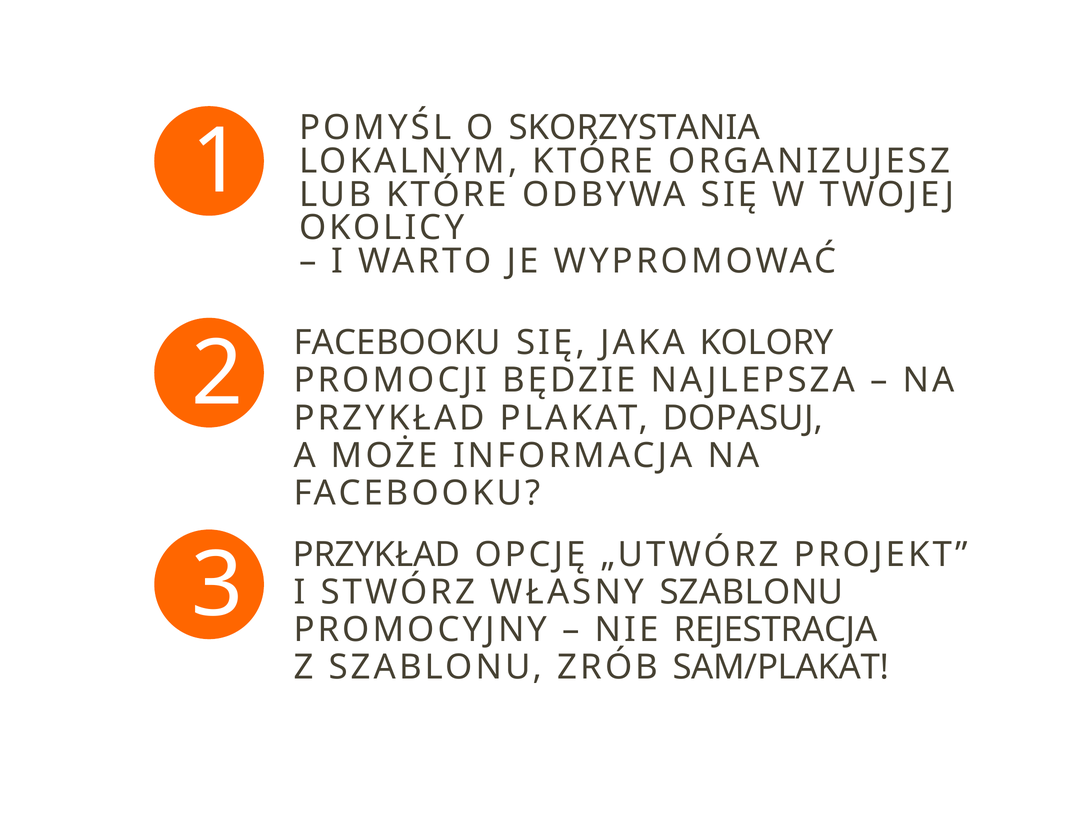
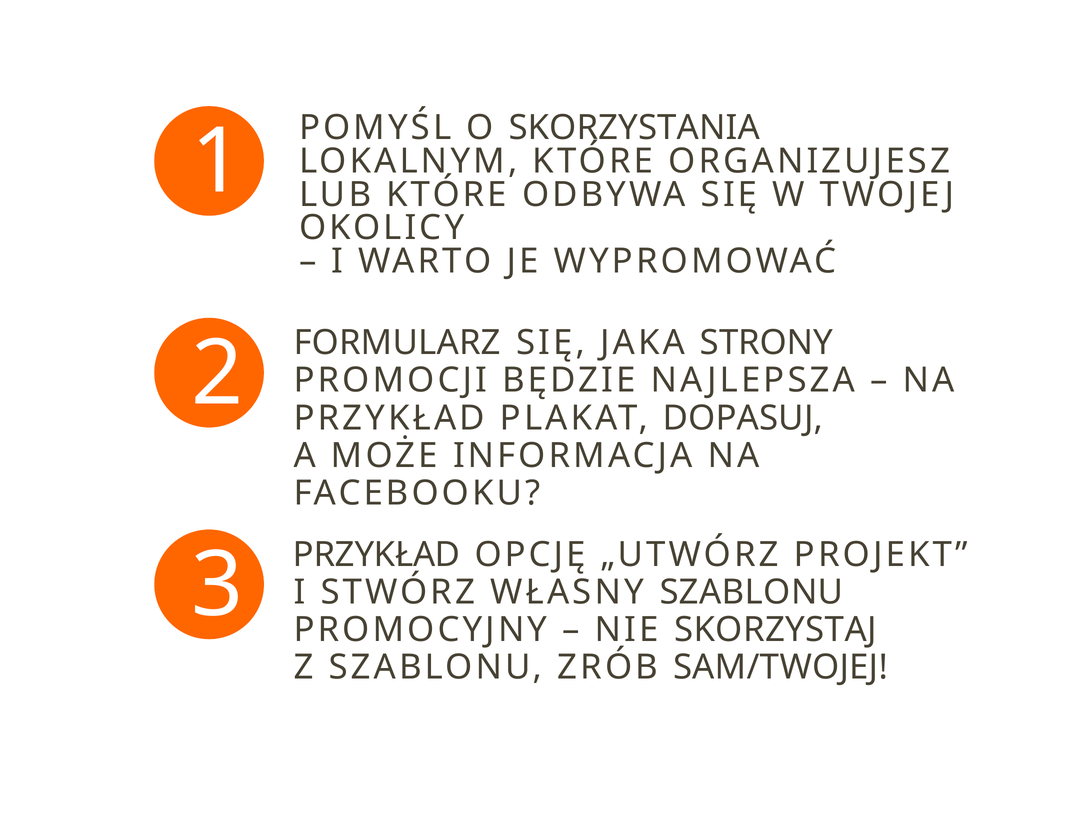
FACEBOOKU: FACEBOOKU -> FORMULARZ (397, 343)
KOLORY: KOLORY -> STRONY (767, 343)
REJESTRACJA: REJESTRACJA -> SKORZYSTAJ (775, 630)
SAM/PLAKAT: SAM/PLAKAT -> SAM/TWOJEJ (781, 668)
